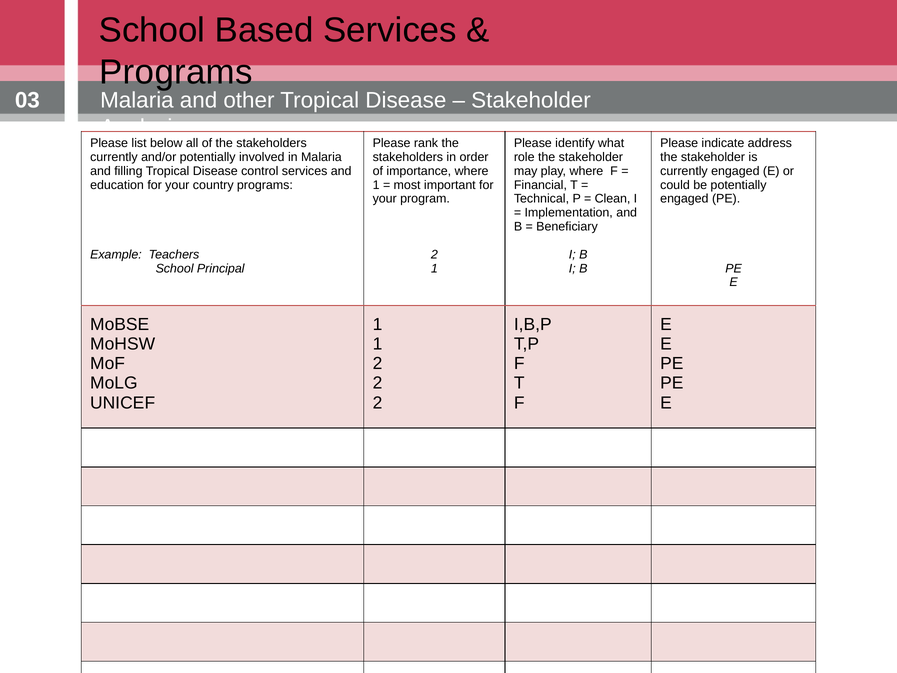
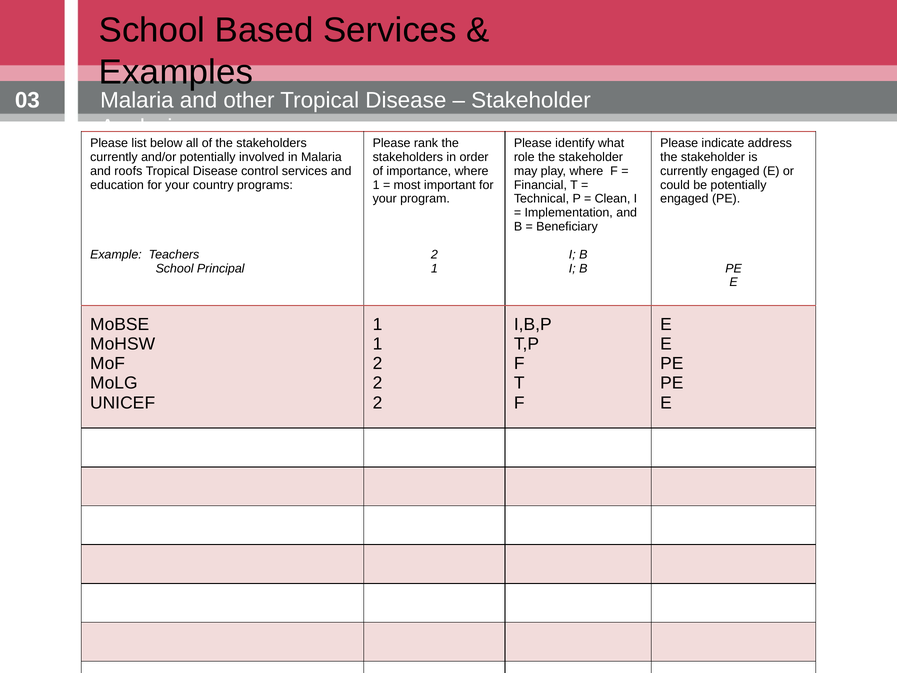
Programs: Programs -> Examples (176, 72)
filling: filling -> roofs (128, 171)
